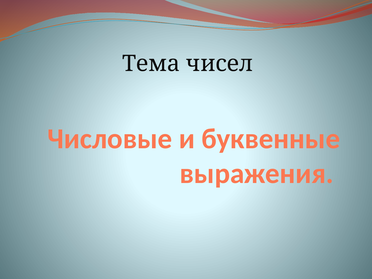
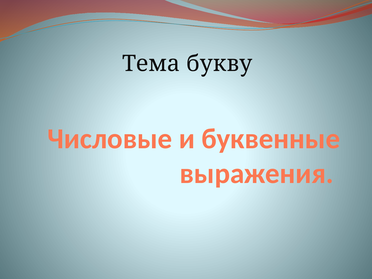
чисел: чисел -> букву (219, 64)
